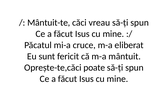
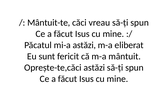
mi-a cruce: cruce -> astăzi (84, 45)
Oprește-te,căci poate: poate -> astăzi (94, 67)
